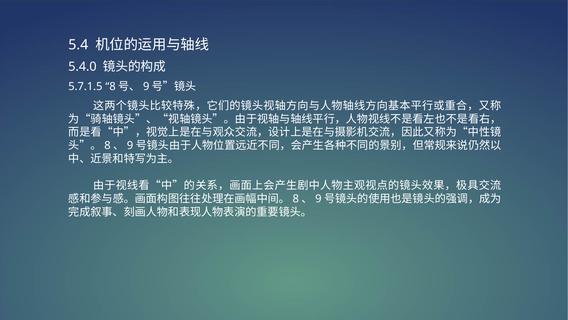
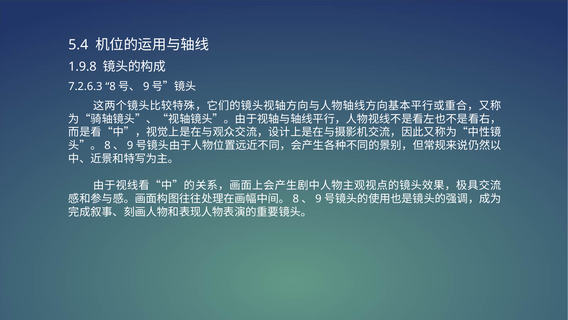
5.4.0: 5.4.0 -> 1.9.8 (82, 67)
5.7.1.5: 5.7.1.5 -> 7.2.6.3 (85, 86)
